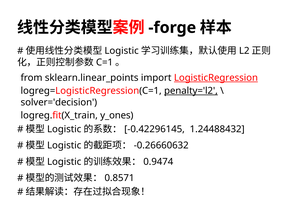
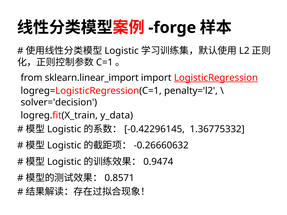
sklearn.linear_points: sklearn.linear_points -> sklearn.linear_import (92, 78)
penalty='l2 underline: present -> none (191, 91)
y_ones: y_ones -> y_data (117, 115)
1.24488432: 1.24488432 -> 1.36775332 (217, 129)
